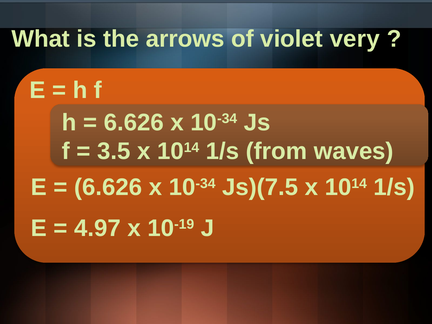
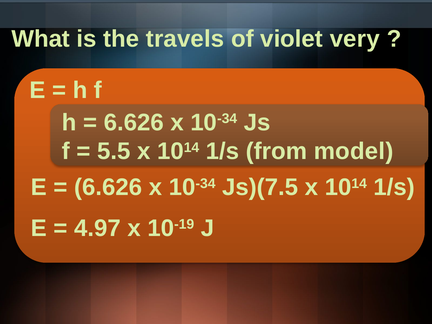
arrows: arrows -> travels (185, 39)
3.5: 3.5 -> 5.5 (114, 151)
waves: waves -> model (354, 151)
